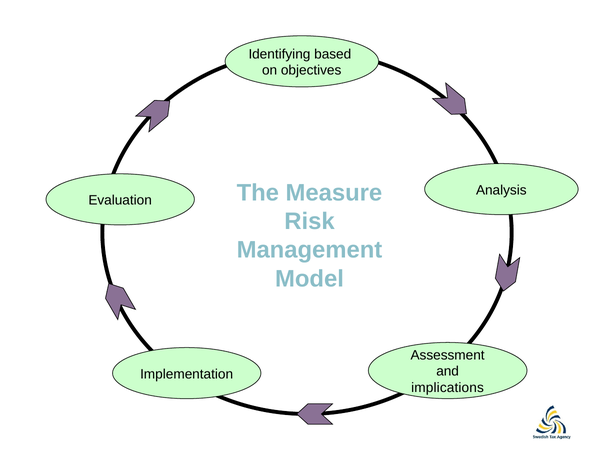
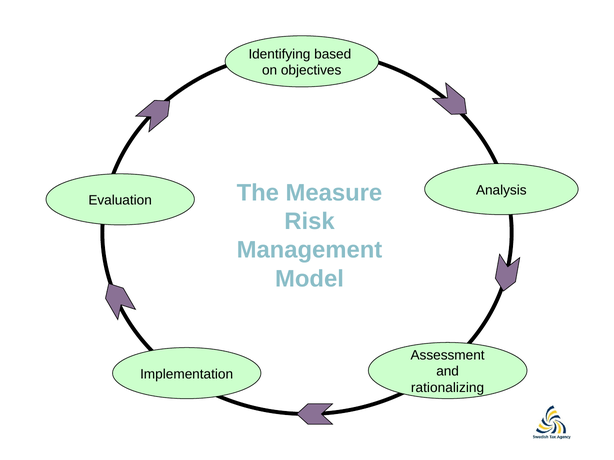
implications: implications -> rationalizing (448, 388)
